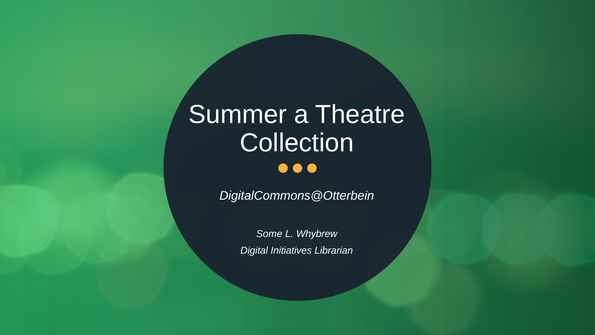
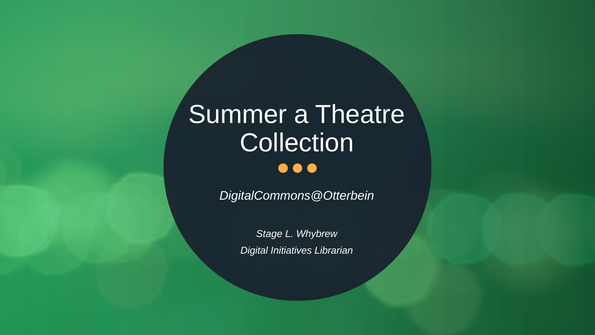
Some: Some -> Stage (269, 234)
